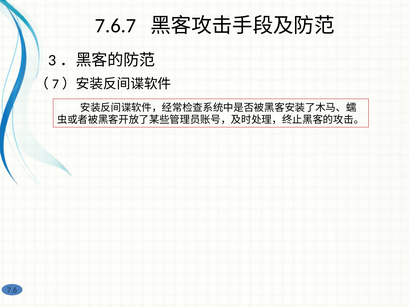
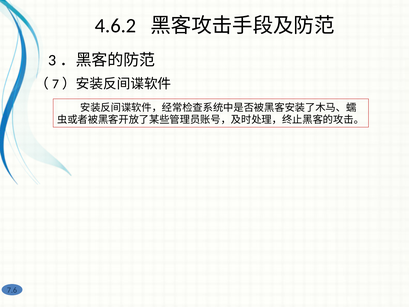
7.6.7: 7.6.7 -> 4.6.2 (116, 26)
